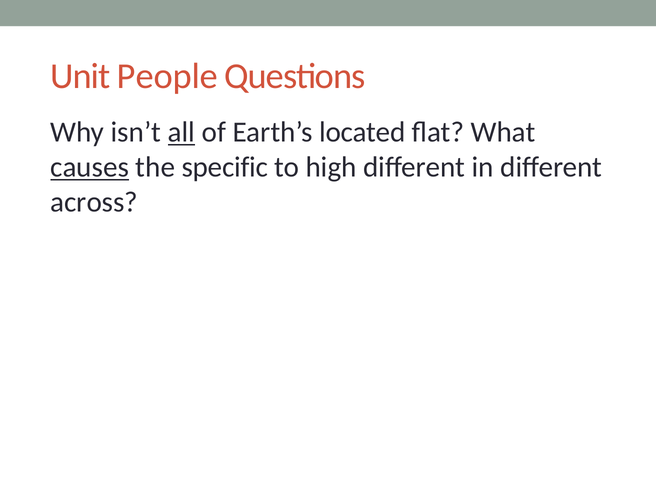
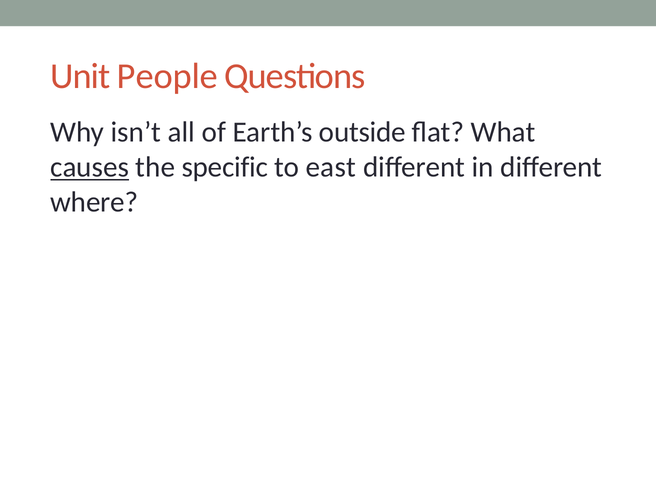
all underline: present -> none (182, 132)
located: located -> outside (362, 132)
high: high -> east (331, 167)
across: across -> where (94, 202)
